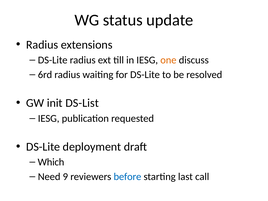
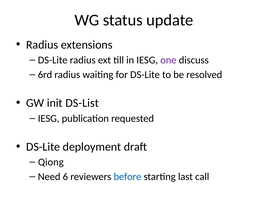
one colour: orange -> purple (168, 60)
Which: Which -> Qiong (51, 162)
9: 9 -> 6 (65, 177)
